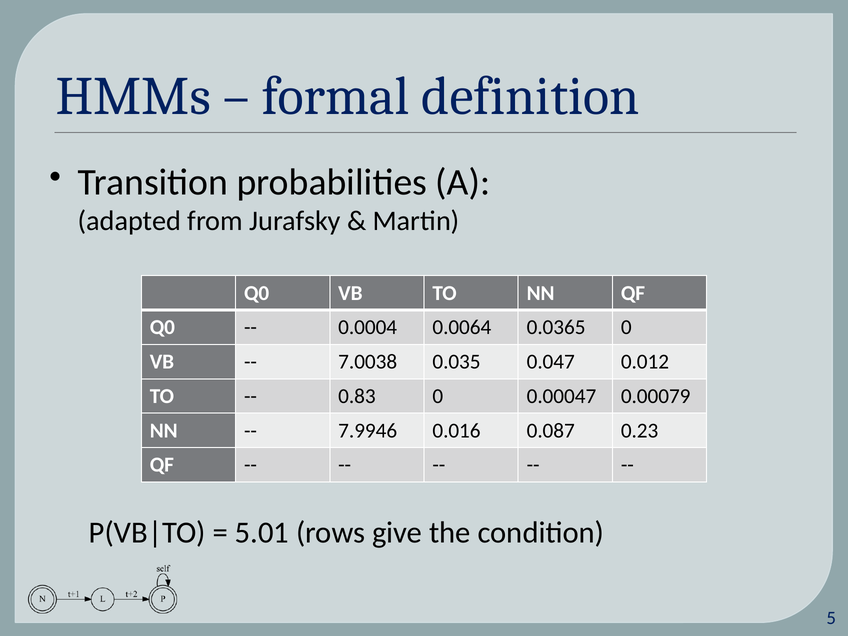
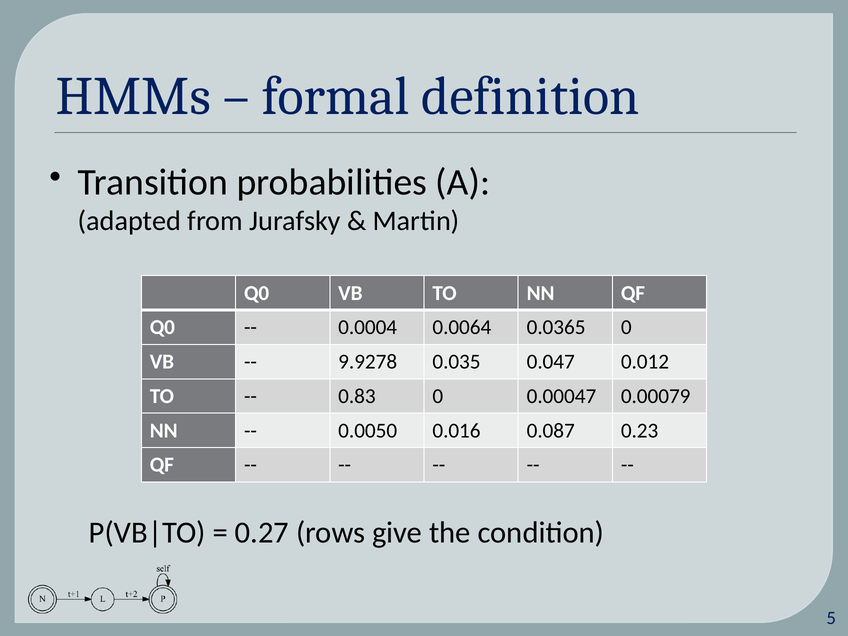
7.0038: 7.0038 -> 9.9278 (368, 362)
7.9946: 7.9946 -> 0.0050 (368, 431)
5.01: 5.01 -> 0.27 (262, 533)
